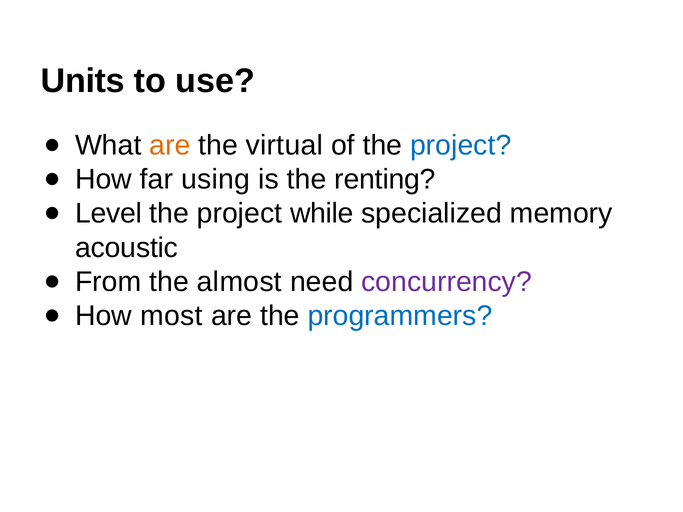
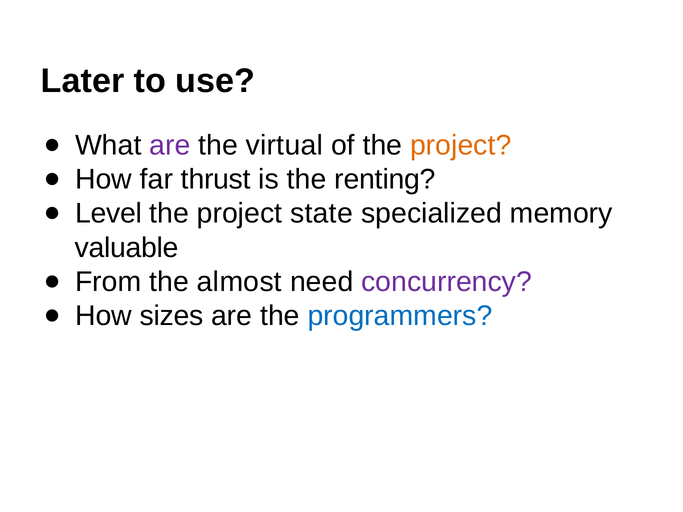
Units: Units -> Later (83, 81)
are colour: orange -> purple (170, 145)
project colour: blue -> orange (461, 145)
using: using -> thrust (216, 180)
while: while -> state (322, 214)
acoustic: acoustic -> valuable (127, 248)
most: most -> sizes (172, 316)
